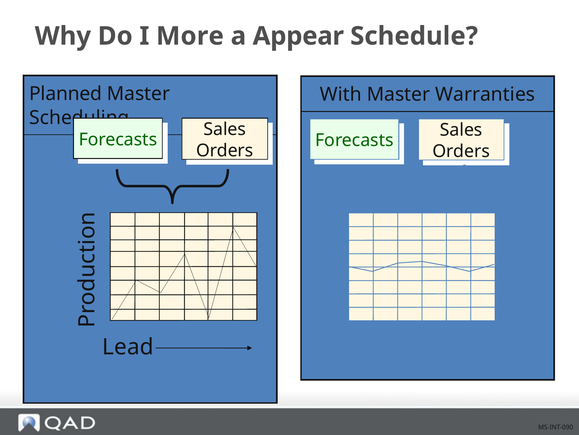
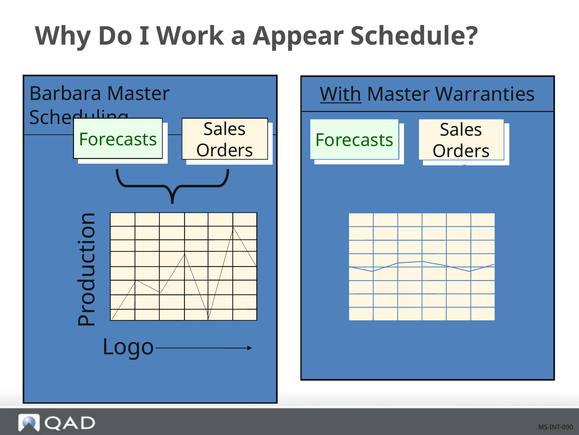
More: More -> Work (190, 36)
Planned: Planned -> Barbara (66, 94)
With underline: none -> present (341, 94)
Lead: Lead -> Logo (128, 346)
